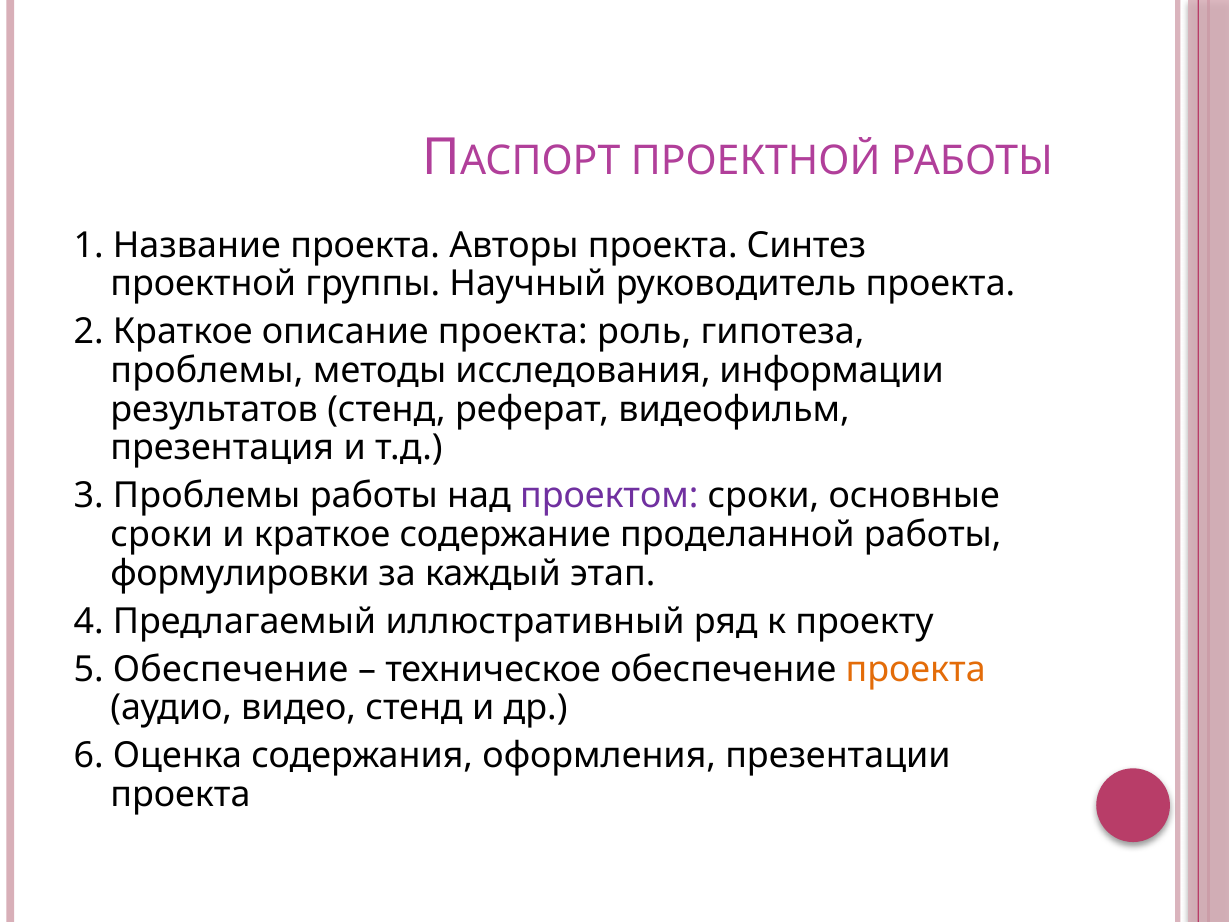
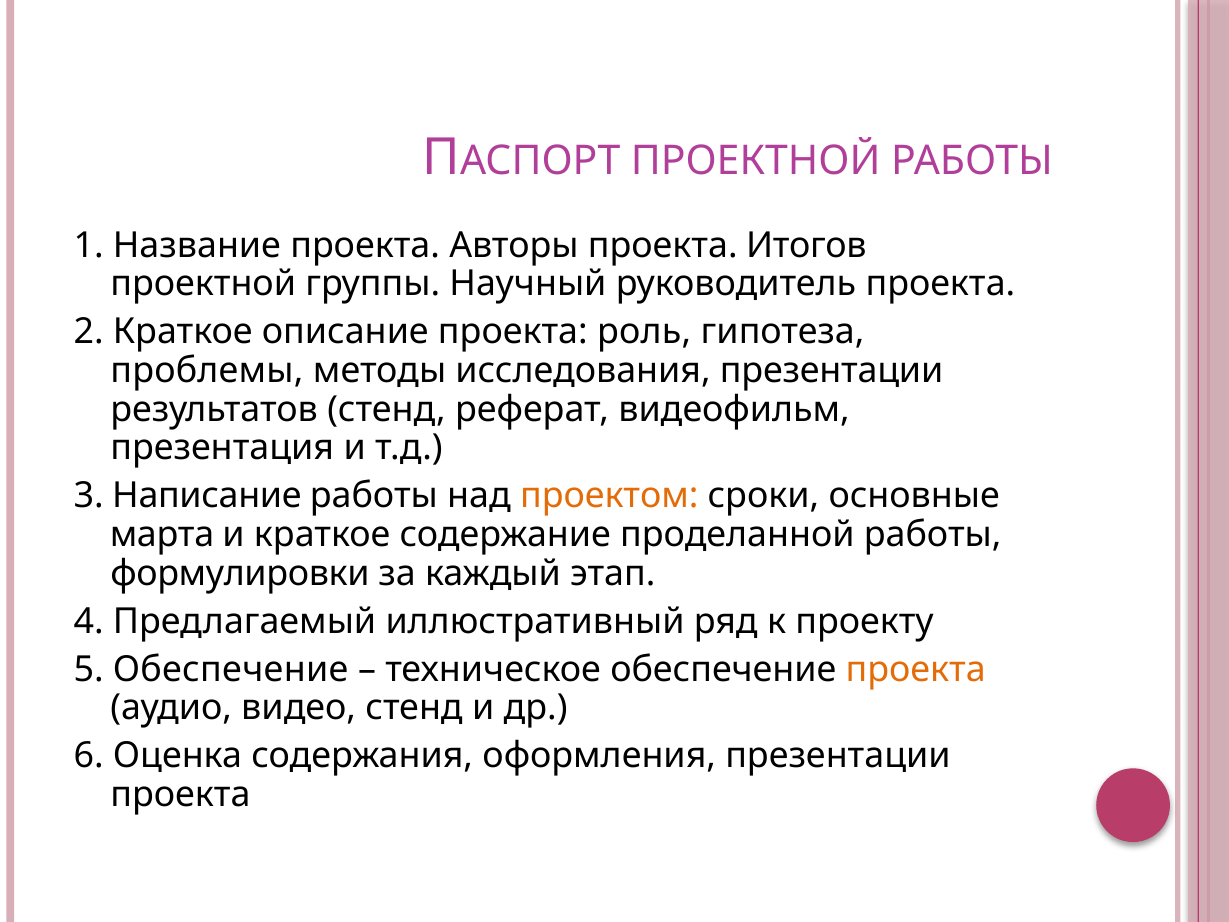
Синтез: Синтез -> Итогов (806, 245)
исследования информации: информации -> презентации (832, 370)
3 Проблемы: Проблемы -> Написание (207, 496)
проектом colour: purple -> orange (609, 496)
сроки: сроки -> марта (162, 534)
